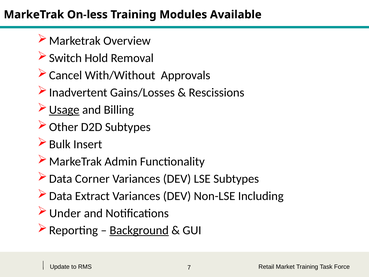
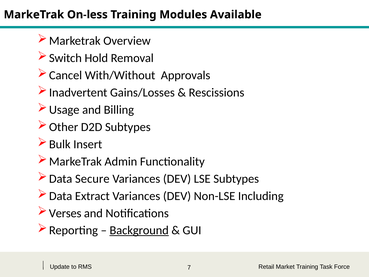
Usage underline: present -> none (64, 110)
Corner: Corner -> Secure (92, 179)
Under: Under -> Verses (65, 213)
